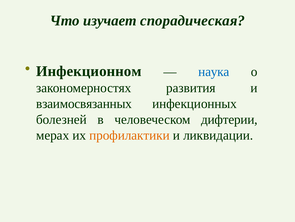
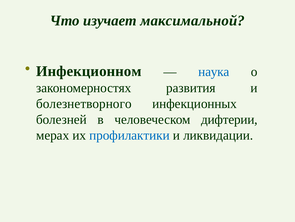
спорадическая: спорадическая -> максимальной (193, 20)
взаимосвязанных: взаимосвязанных -> болезнетворного (84, 103)
профилактики colour: orange -> blue (129, 135)
